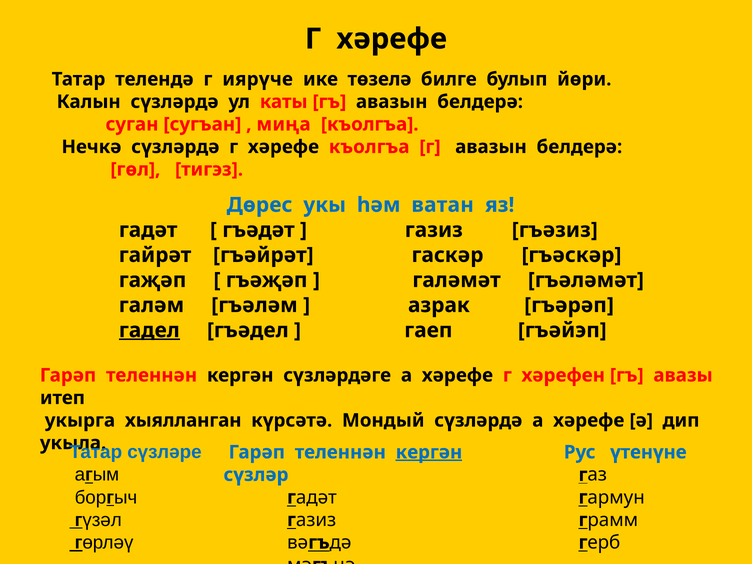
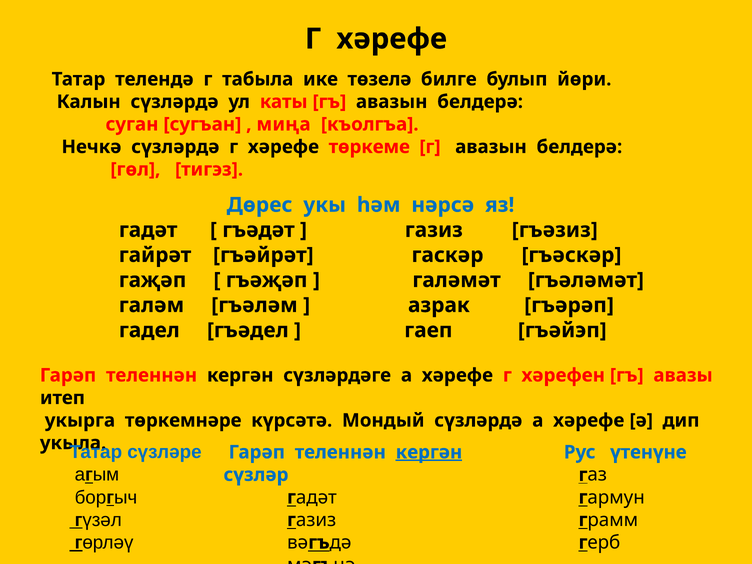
иярүче: иярүче -> табыла (258, 79)
хәрефе къолгъа: къолгъа -> төркеме (369, 147)
ватан: ватан -> нәрсә (443, 205)
гадел underline: present -> none (149, 330)
хыялланган: хыялланган -> төркемнәре (183, 420)
